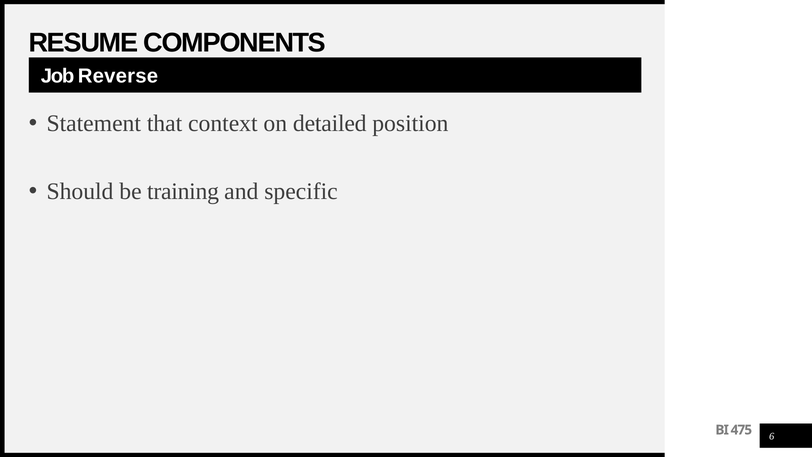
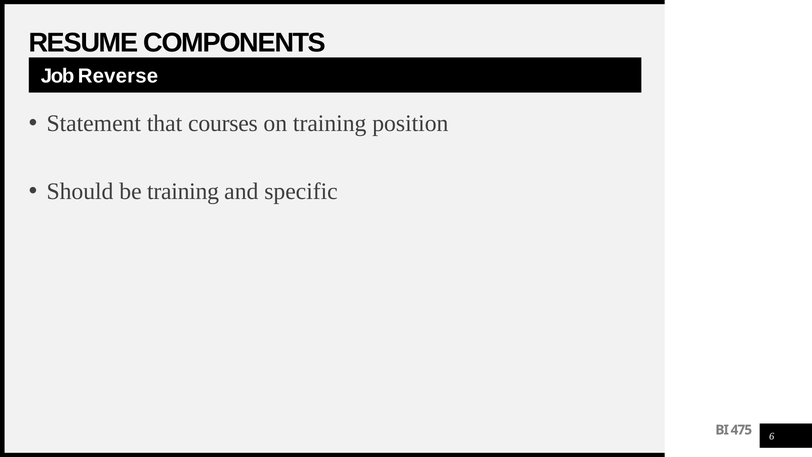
context: context -> courses (223, 123)
on detailed: detailed -> training (330, 123)
